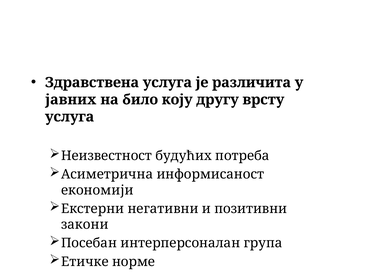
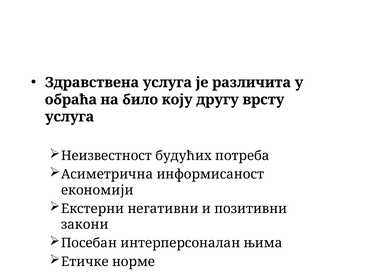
јавних: јавних -> обраћа (71, 100)
група: група -> њима (263, 243)
